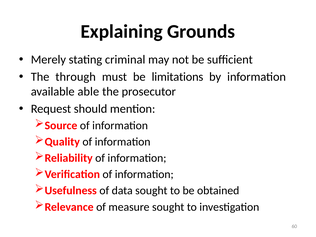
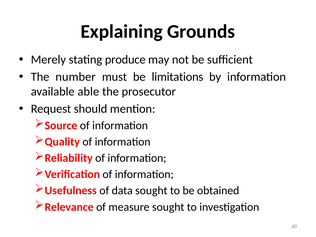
criminal: criminal -> produce (125, 60)
through: through -> number (76, 77)
